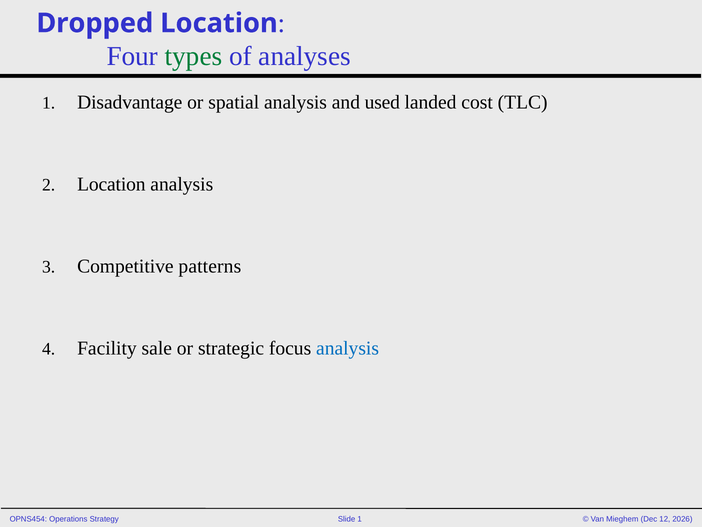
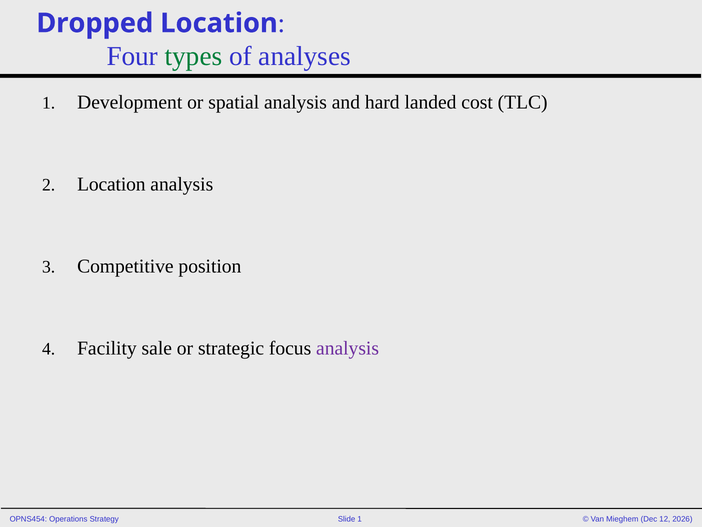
Disadvantage: Disadvantage -> Development (130, 102)
used: used -> hard (382, 102)
patterns: patterns -> position (210, 266)
analysis colour: blue -> purple (348, 348)
